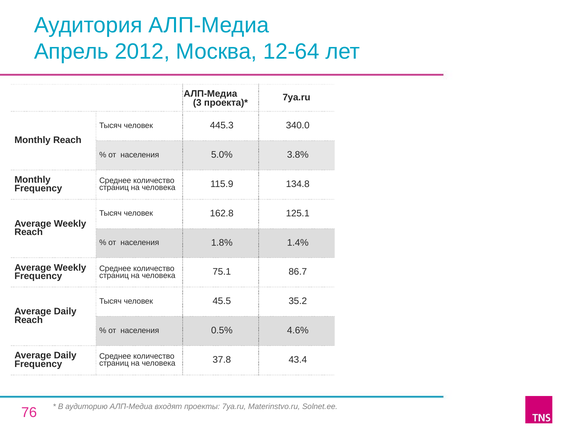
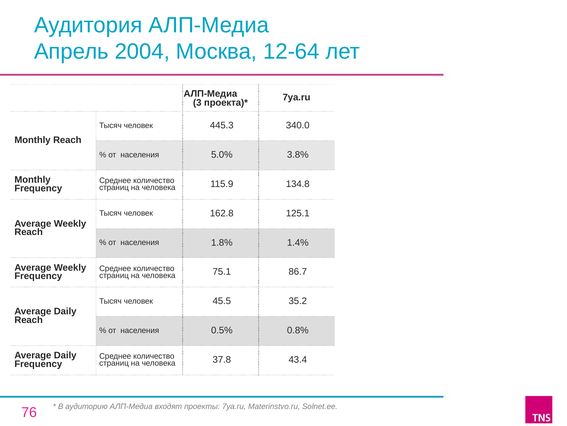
2012: 2012 -> 2004 (142, 52)
4.6%: 4.6% -> 0.8% (298, 330)
